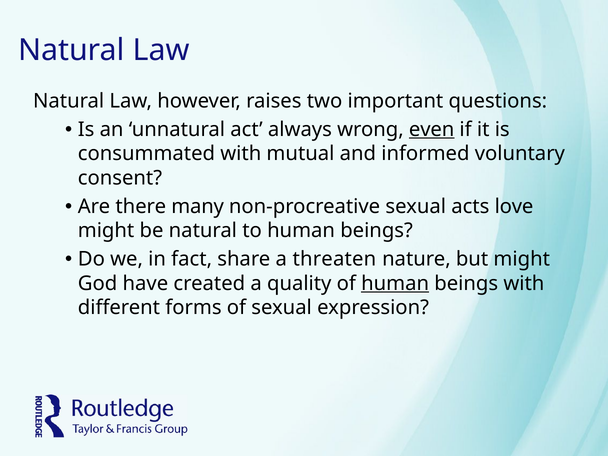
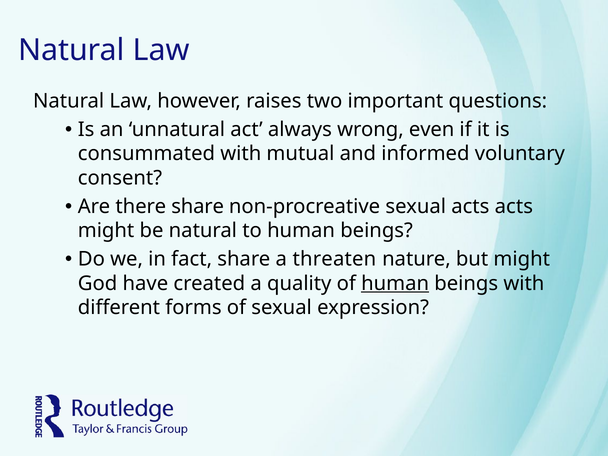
even underline: present -> none (432, 129)
there many: many -> share (198, 206)
acts love: love -> acts (514, 206)
